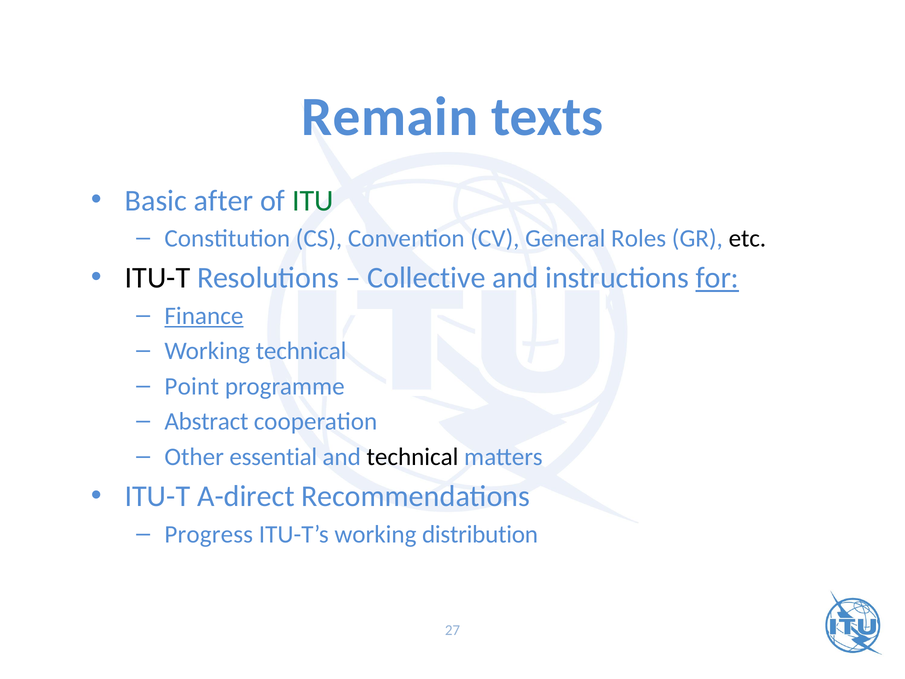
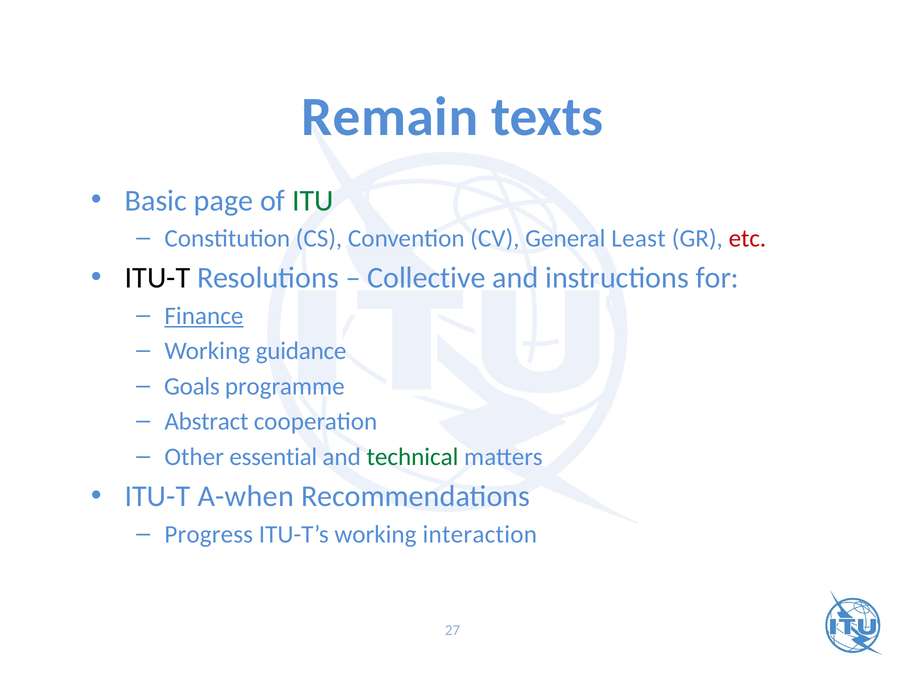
after: after -> page (224, 201)
Roles: Roles -> Least (639, 238)
etc colour: black -> red (747, 238)
for underline: present -> none (717, 278)
Working technical: technical -> guidance (301, 351)
Point: Point -> Goals (192, 386)
technical colour: black -> green (413, 457)
A-direct: A-direct -> A-when (246, 496)
distribution: distribution -> interaction (480, 534)
